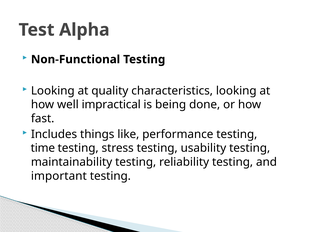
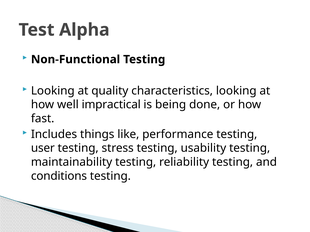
time: time -> user (43, 148)
important: important -> conditions (59, 176)
